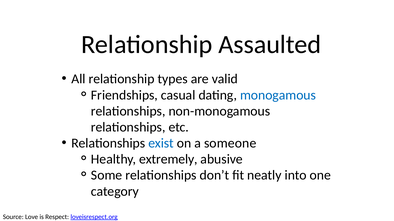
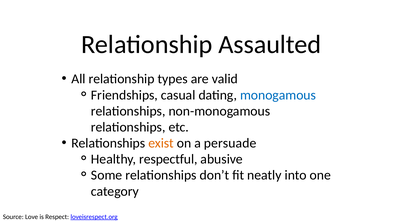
exist colour: blue -> orange (161, 144)
someone: someone -> persuade (230, 144)
extremely: extremely -> respectful (168, 160)
